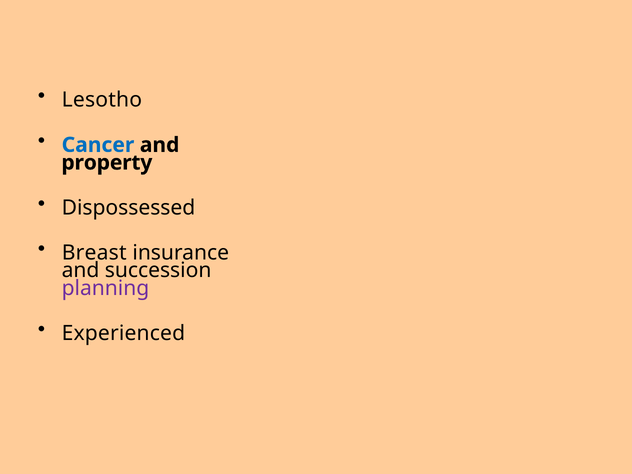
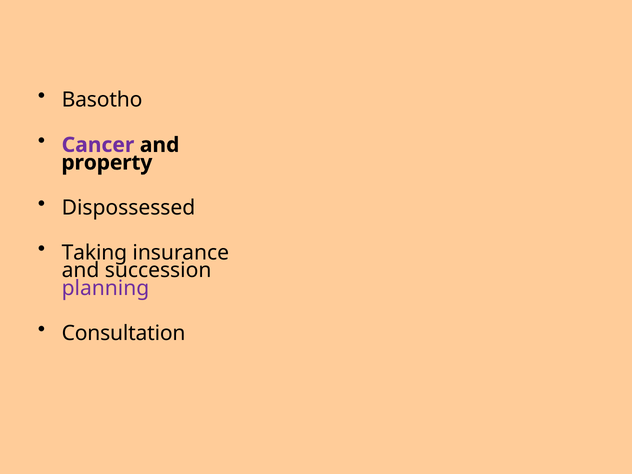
Lesotho: Lesotho -> Basotho (102, 100)
Cancer colour: blue -> purple (98, 145)
Breast: Breast -> Taking (94, 253)
Experienced: Experienced -> Consultation (124, 333)
